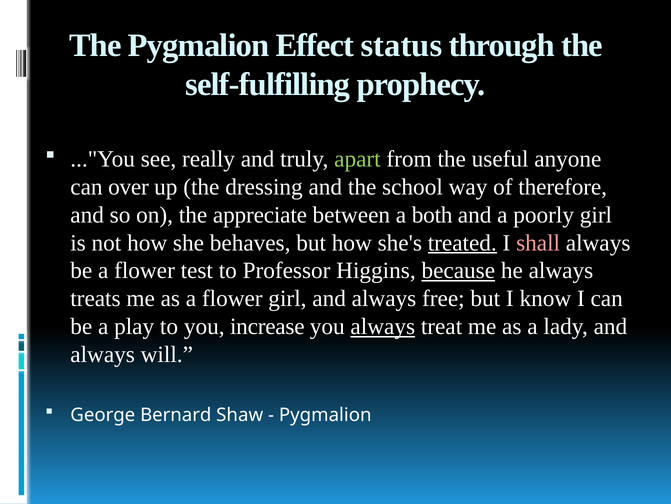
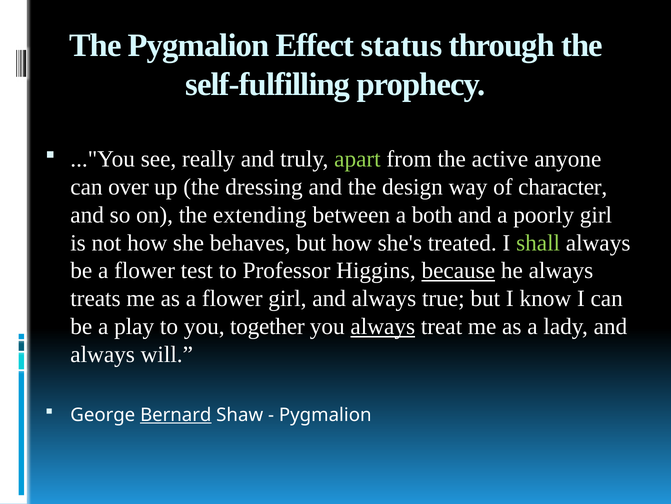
useful: useful -> active (500, 159)
school: school -> design (412, 187)
therefore: therefore -> character (563, 187)
appreciate: appreciate -> extending (260, 215)
treated underline: present -> none (462, 242)
shall colour: pink -> light green (538, 242)
free: free -> true (443, 298)
increase: increase -> together (267, 326)
Bernard underline: none -> present (176, 414)
